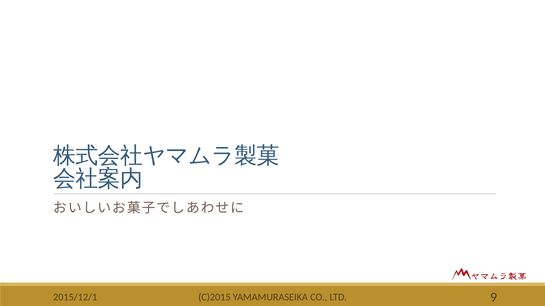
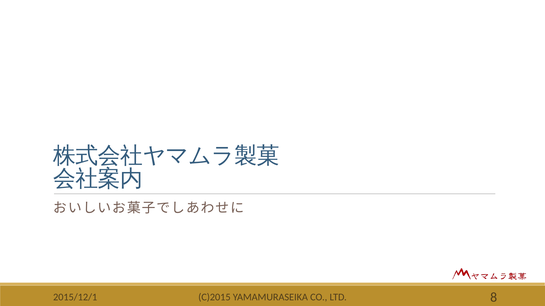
9: 9 -> 8 (494, 298)
